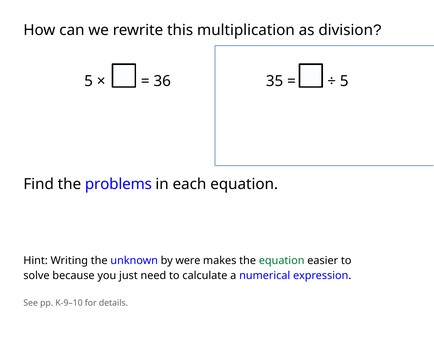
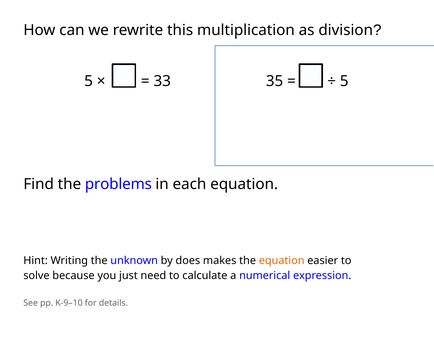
36: 36 -> 33 (162, 81)
were: were -> does (188, 261)
equation colour: green -> orange (282, 261)
